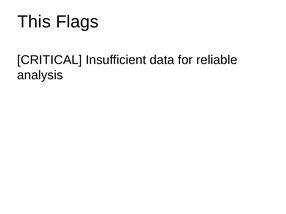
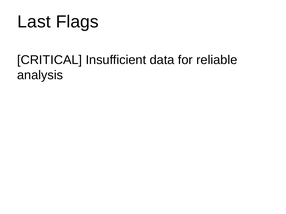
This: This -> Last (34, 22)
